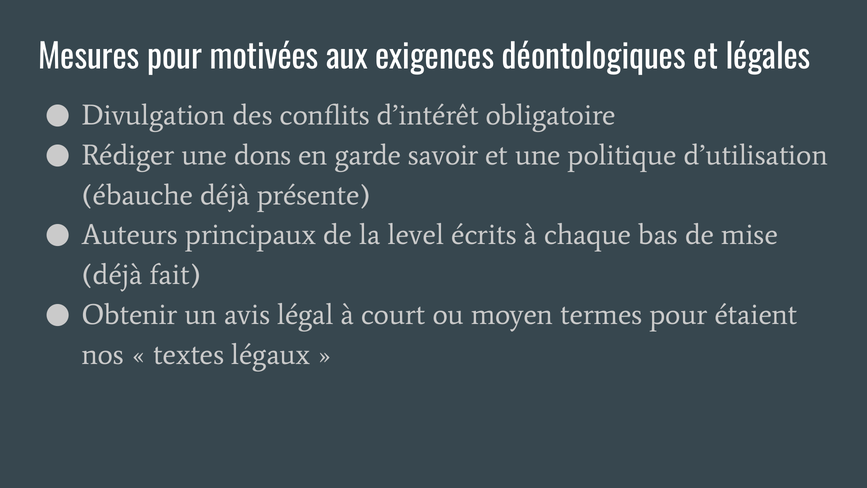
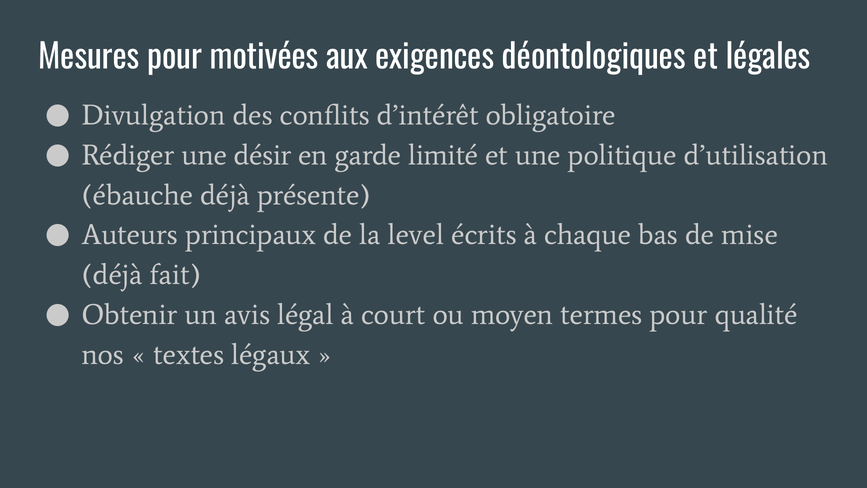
dons: dons -> désir (263, 155)
savoir: savoir -> limité (443, 155)
étaient: étaient -> qualité (756, 314)
